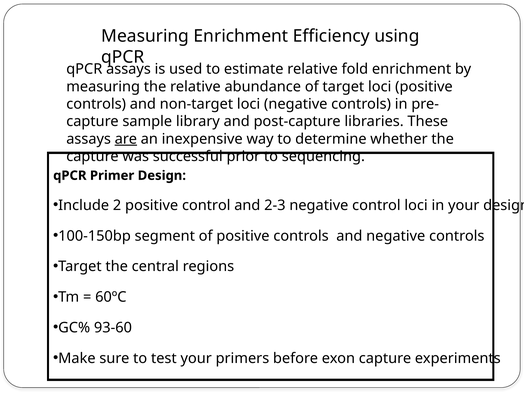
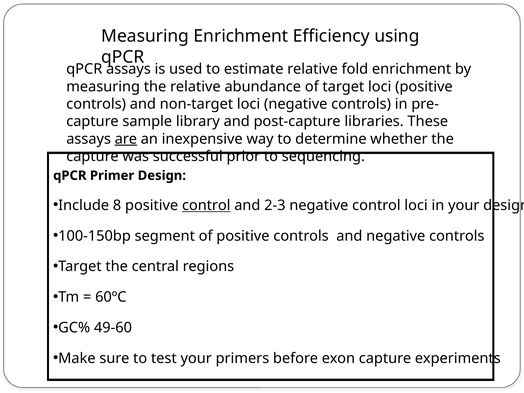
2: 2 -> 8 (117, 205)
control underline: none -> present (206, 205)
93-60: 93-60 -> 49-60 (113, 328)
